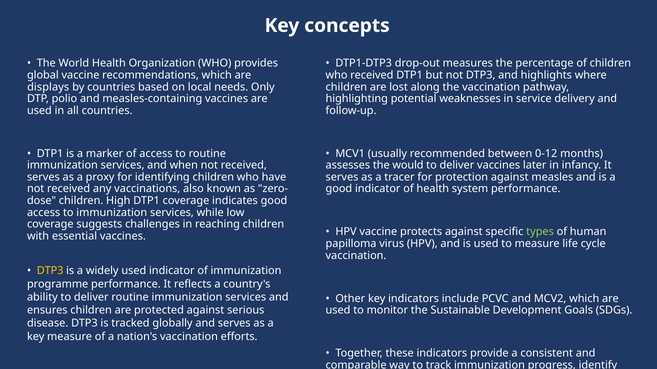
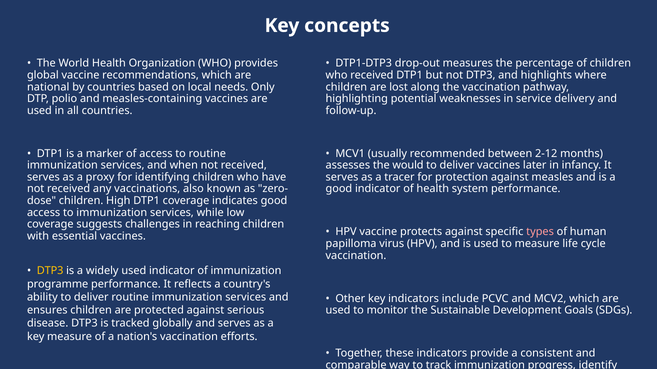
displays: displays -> national (48, 87)
0-12: 0-12 -> 2-12 (546, 154)
types colour: light green -> pink (540, 232)
